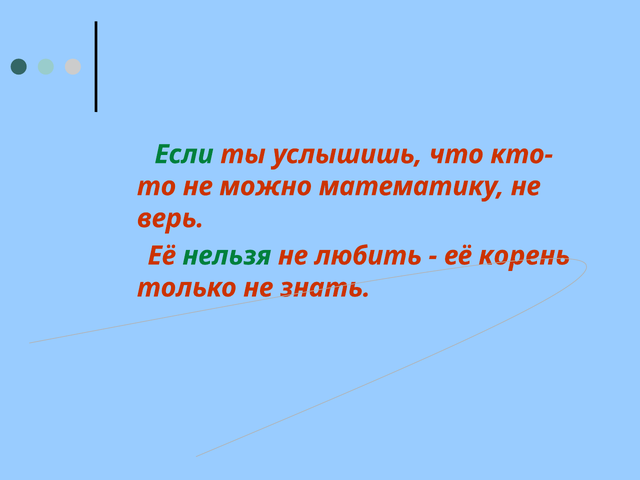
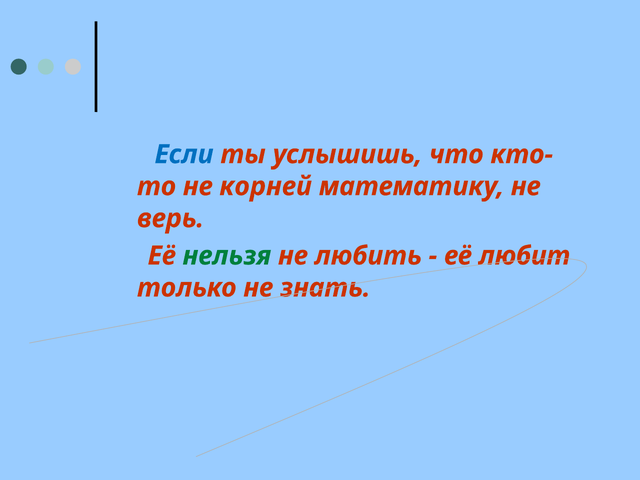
Если colour: green -> blue (184, 154)
можно: можно -> корней (266, 186)
корень: корень -> любит (525, 256)
